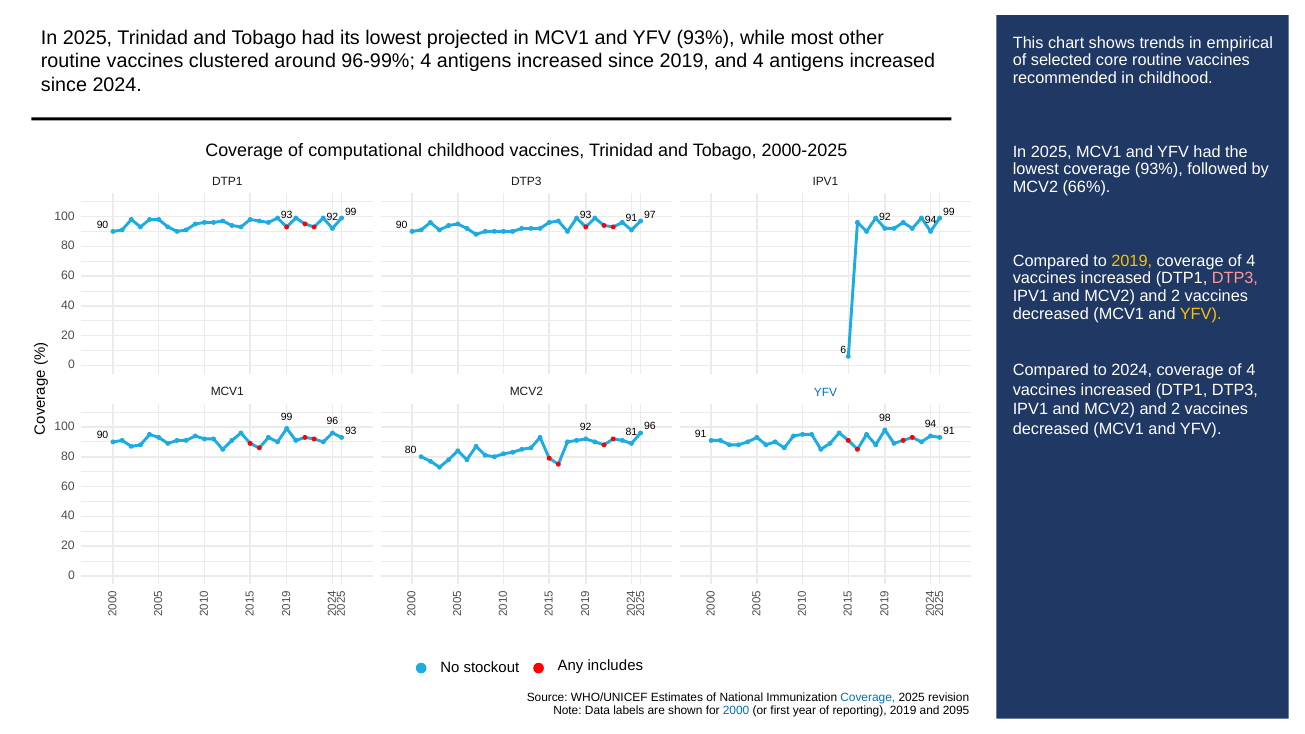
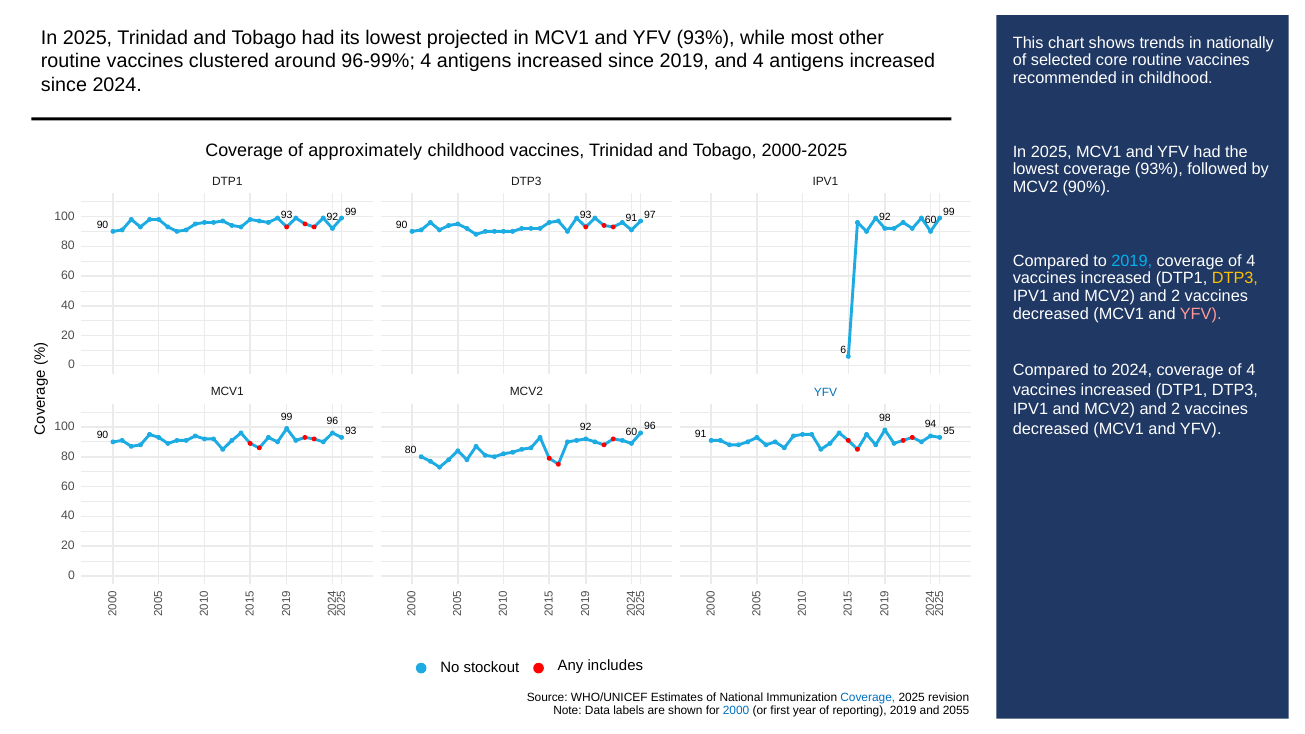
empirical: empirical -> nationally (1240, 43)
computational: computational -> approximately (365, 150)
66%: 66% -> 90% (1087, 187)
94: 94 -> 60 (931, 220)
2019 colour: yellow -> light blue (1132, 261)
DTP3 colour: pink -> yellow (1235, 278)
YFV colour: yellow -> pink (1201, 314)
81: 81 -> 60 (631, 432)
91 91: 91 -> 95 (949, 431)
2095: 2095 -> 2055 (956, 710)
